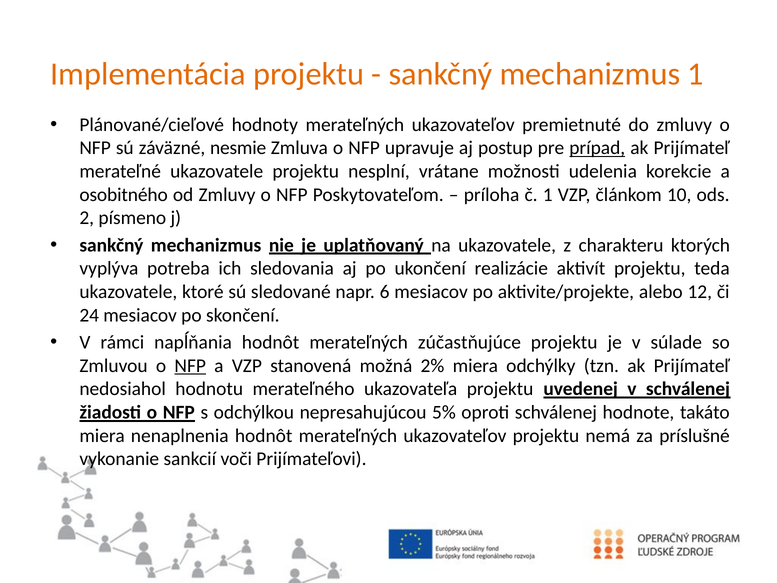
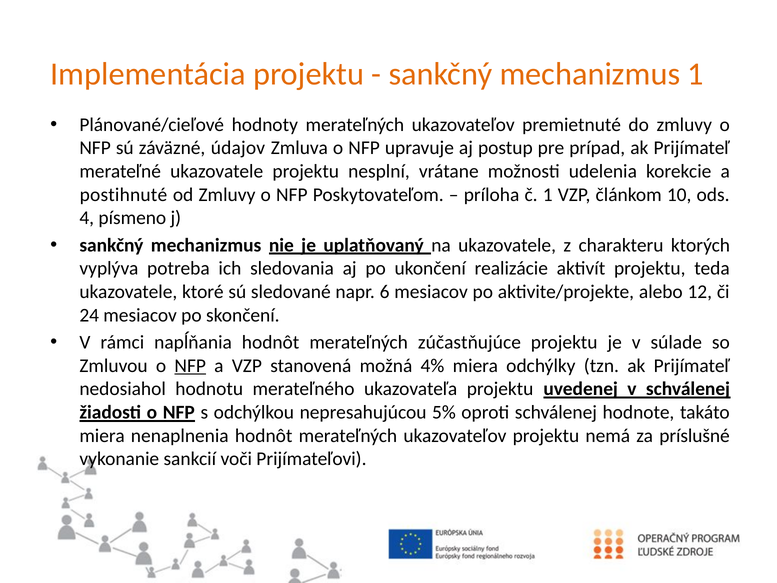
nesmie: nesmie -> údajov (238, 148)
prípad underline: present -> none (597, 148)
osobitného: osobitného -> postihnuté (123, 195)
2: 2 -> 4 (87, 218)
2%: 2% -> 4% (432, 366)
